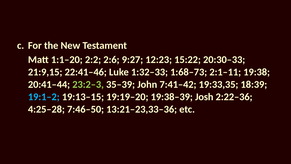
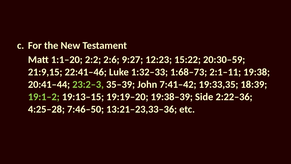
20:30–33: 20:30–33 -> 20:30–59 (224, 60)
19:1–2 colour: light blue -> light green (44, 97)
Josh: Josh -> Side (204, 97)
